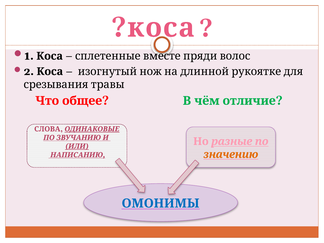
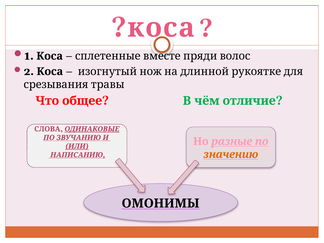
ОМОНИМЫ colour: blue -> black (161, 203)
